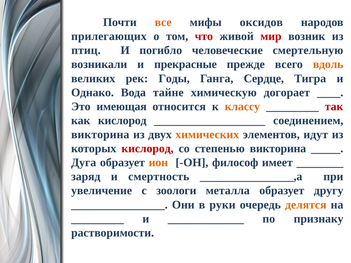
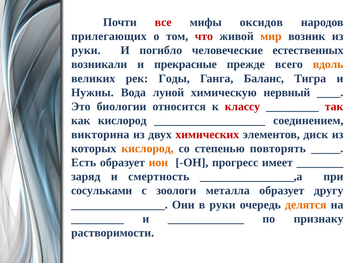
все colour: orange -> red (163, 22)
мир colour: red -> orange (271, 36)
птиц: птиц -> руки (86, 50)
смертельную: смертельную -> естественных (308, 50)
Сердце: Сердце -> Баланс (264, 78)
Однако: Однако -> Нужны (92, 93)
тайне: тайне -> луной (168, 93)
догорает: догорает -> нервный (287, 93)
имеющая: имеющая -> биологии (121, 107)
классу colour: orange -> red (242, 107)
химических colour: orange -> red (207, 135)
идут: идут -> диск (316, 135)
кислород colour: red -> orange (147, 149)
степенью викторина: викторина -> повторять (278, 149)
Дуга: Дуга -> Есть (84, 163)
философ: философ -> прогресс (235, 163)
увеличение: увеличение -> сосульками (102, 191)
